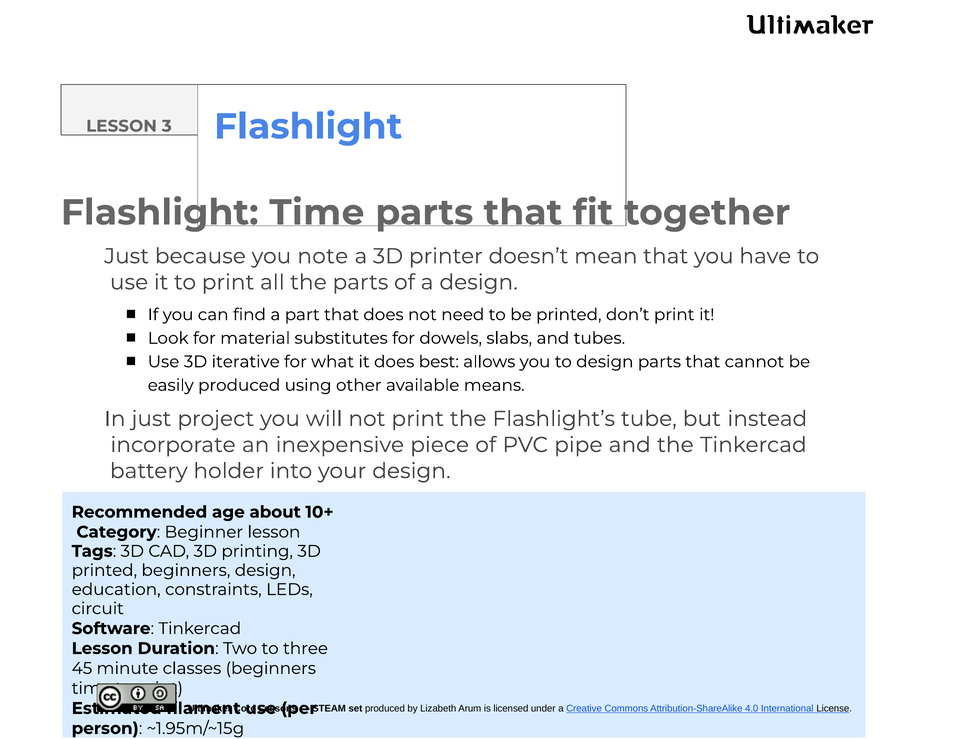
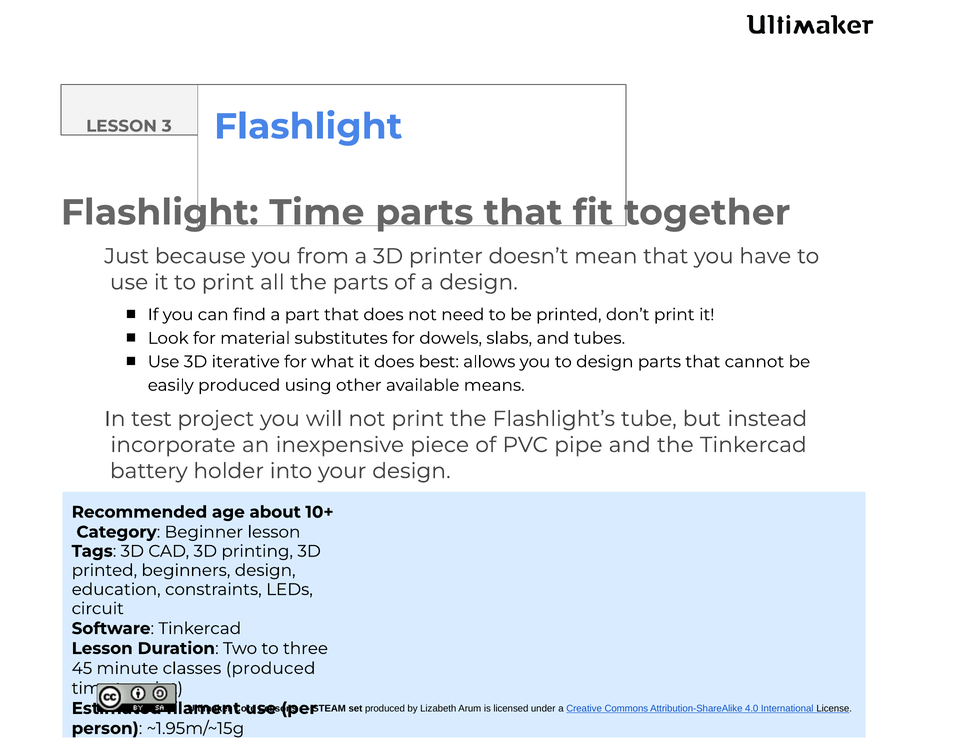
note: note -> from (323, 256)
In just: just -> test (152, 419)
classes beginners: beginners -> produced (271, 668)
